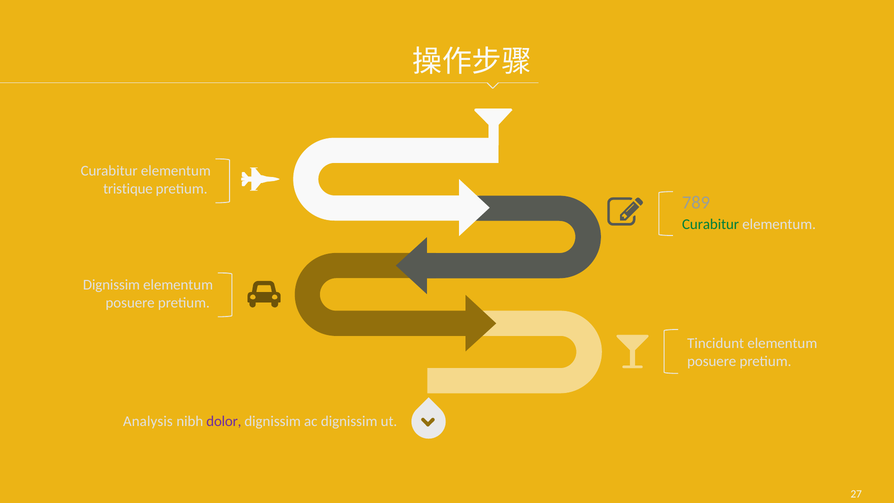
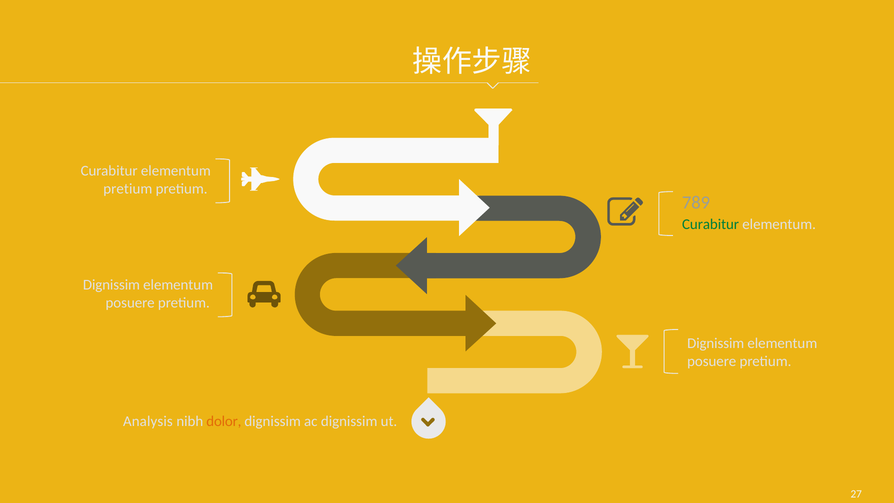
tristique: tristique -> pretium (128, 189)
Tincidunt: Tincidunt -> Dignissim (716, 343)
dolor colour: purple -> orange (224, 421)
